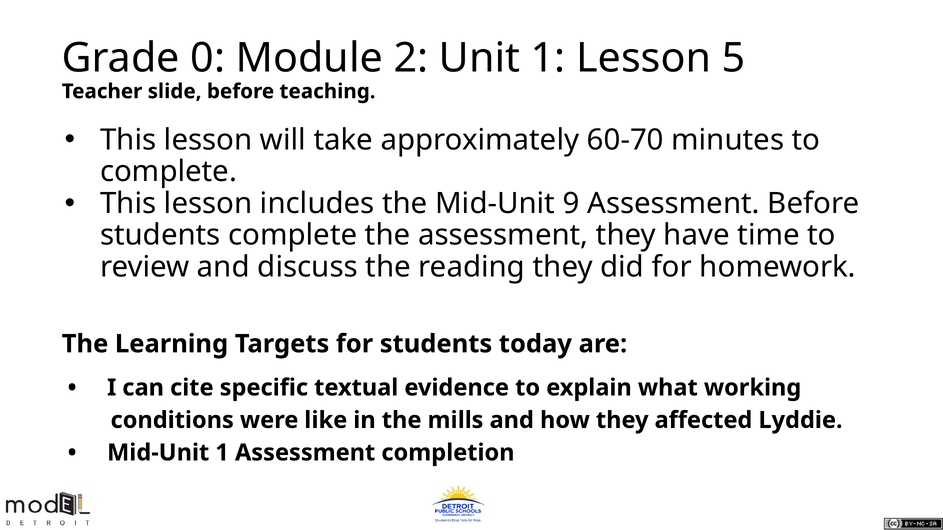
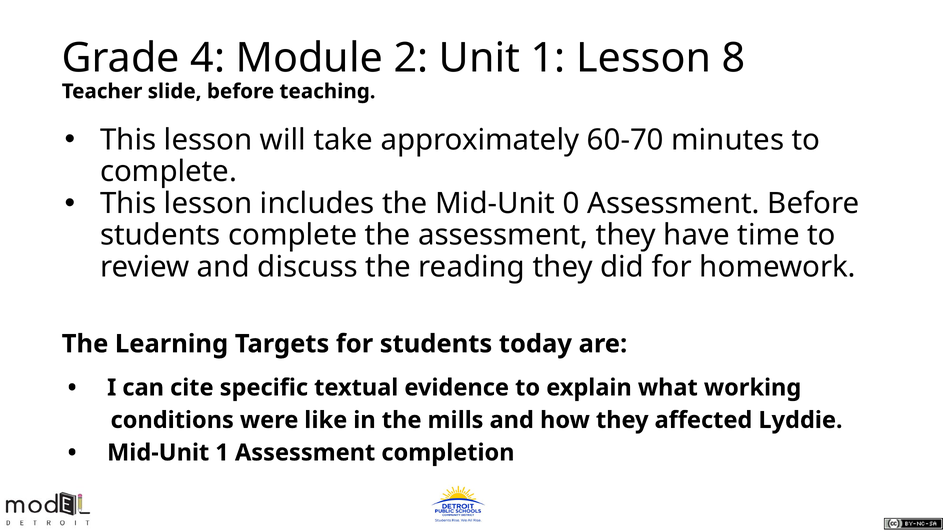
0: 0 -> 4 (208, 58)
5: 5 -> 8 (734, 58)
9: 9 -> 0 (571, 204)
